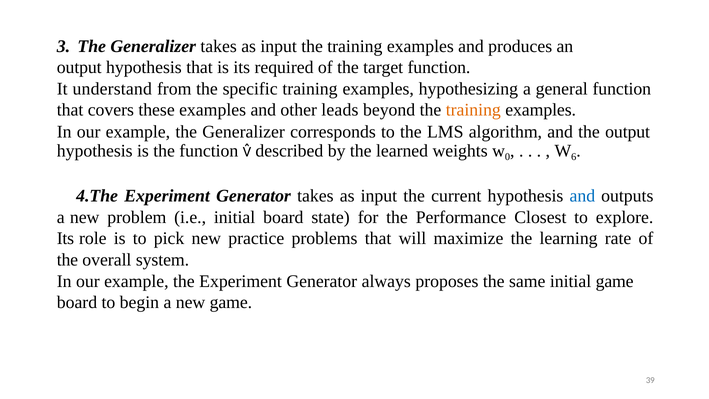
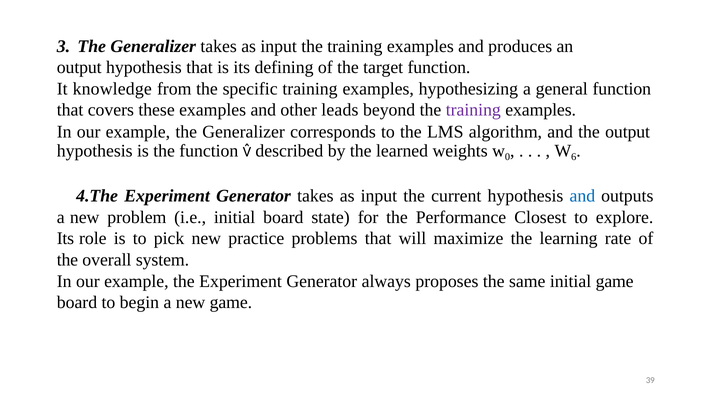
required: required -> defining (284, 67)
understand: understand -> knowledge (112, 89)
training colour: orange -> purple (473, 110)
